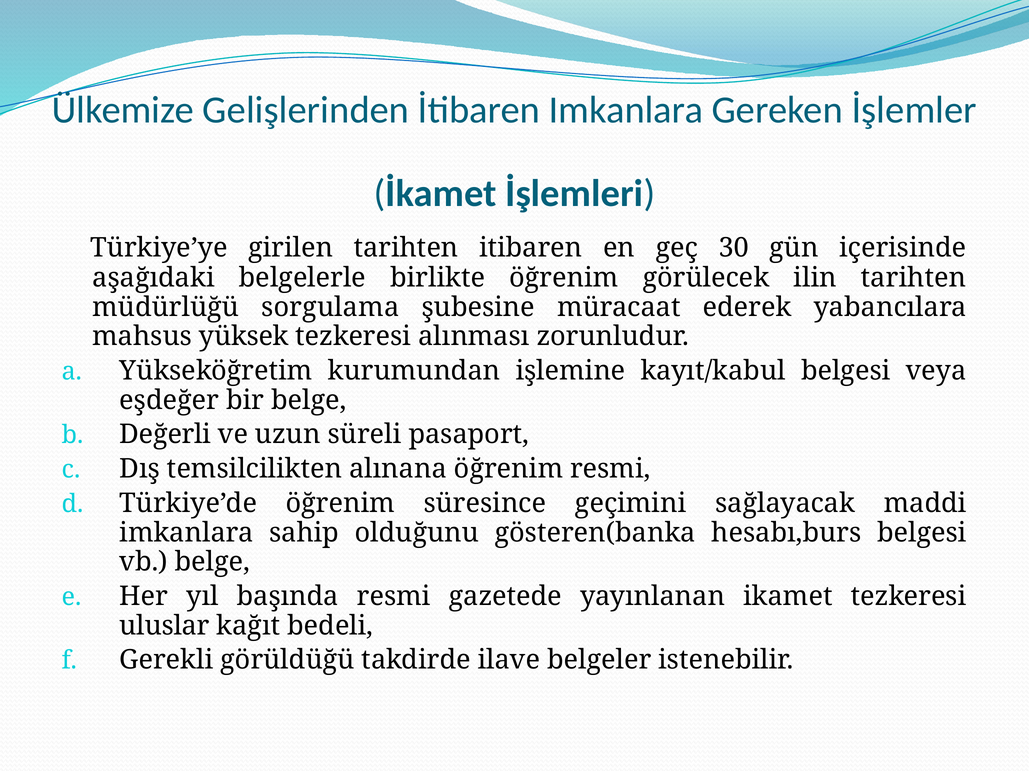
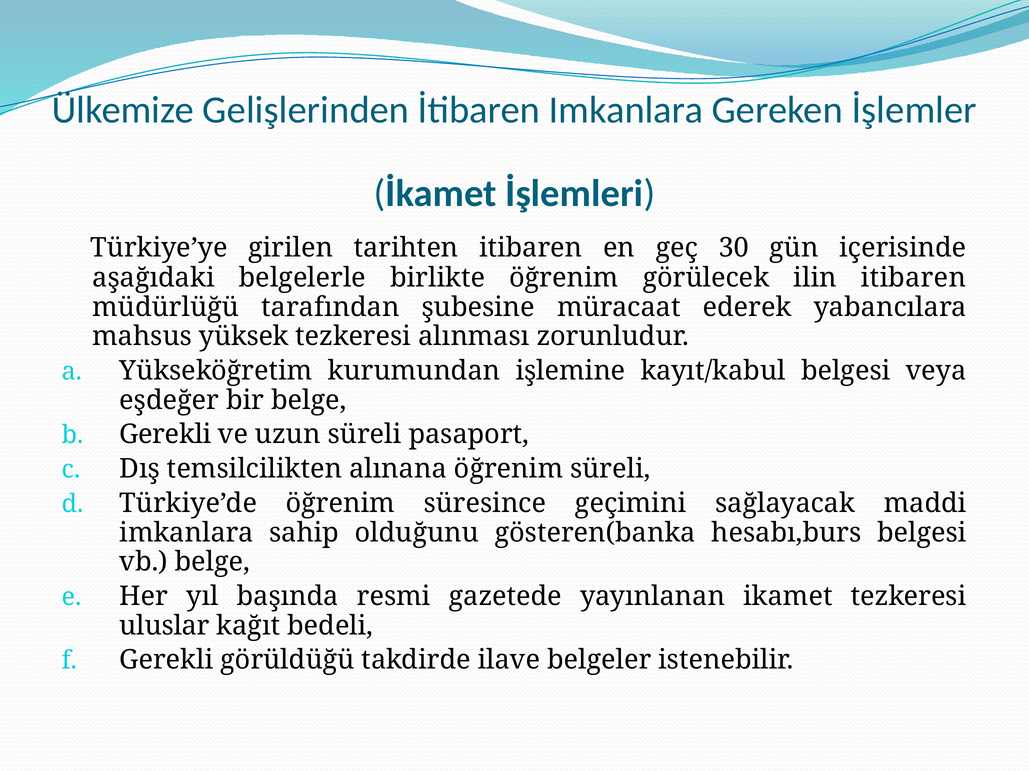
ilin tarihten: tarihten -> itibaren (913, 278)
sorgulama: sorgulama -> tarafından (330, 307)
Değerli: Değerli -> Gerekli (165, 435)
öğrenim resmi: resmi -> süreli (610, 469)
